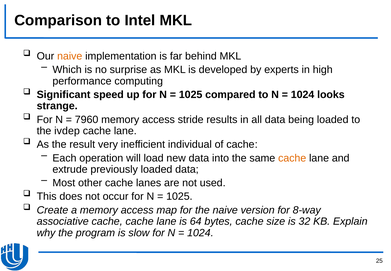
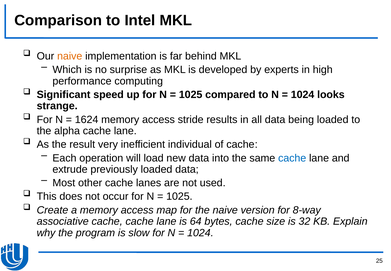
7960: 7960 -> 1624 (87, 119)
ivdep: ivdep -> alpha (67, 131)
cache colour: orange -> blue (292, 158)
